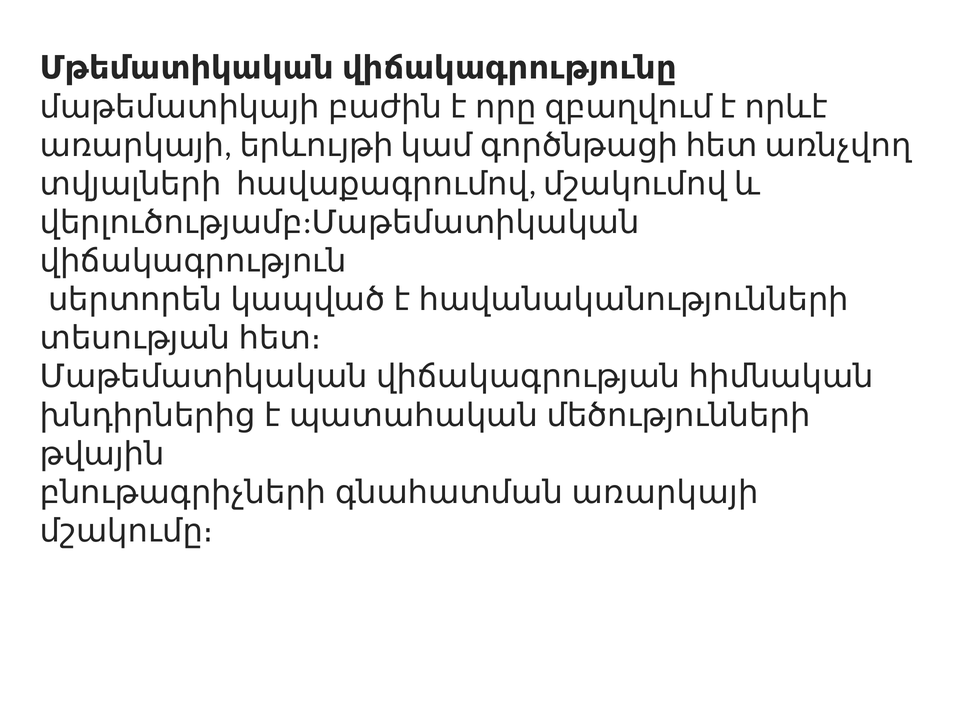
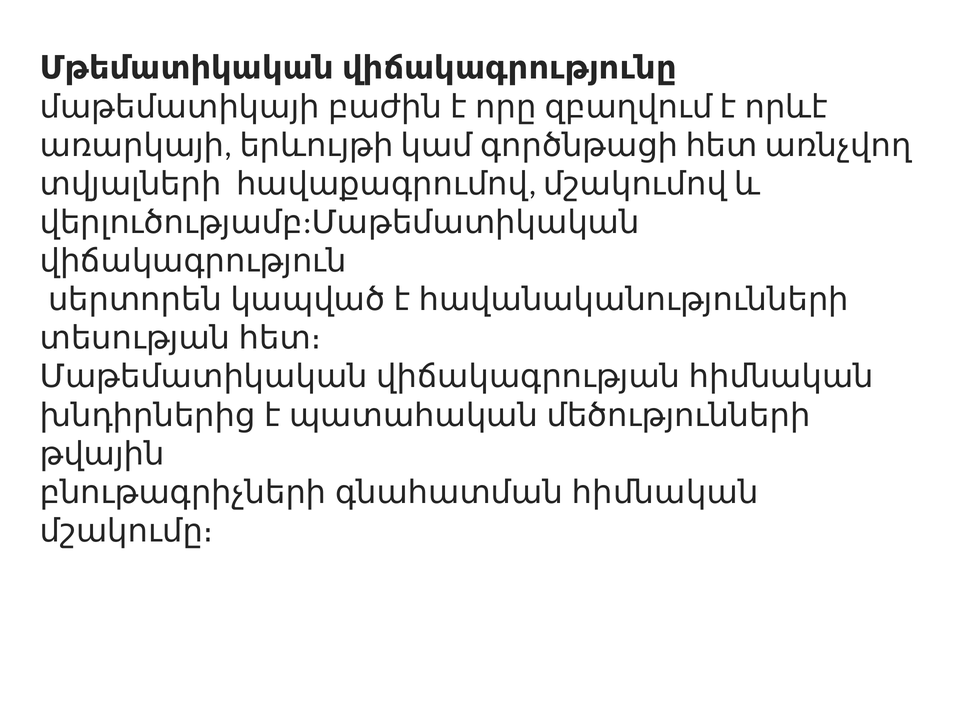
գնահատման առարկայի: առարկայի -> հիմնական (665, 493)
